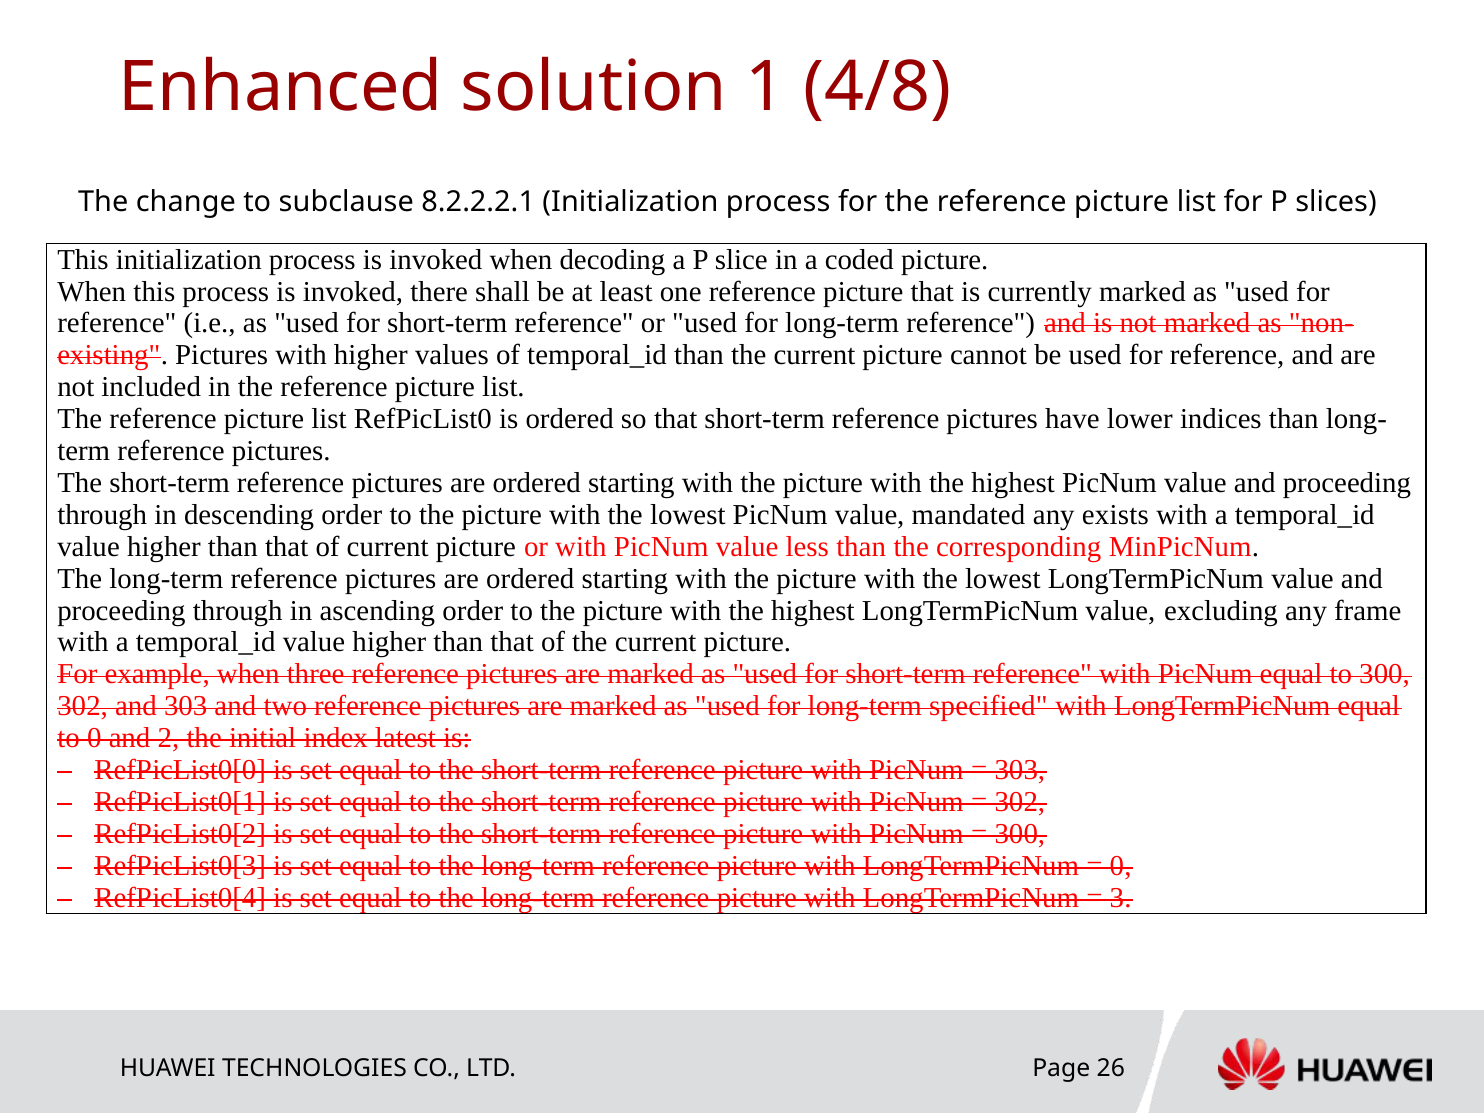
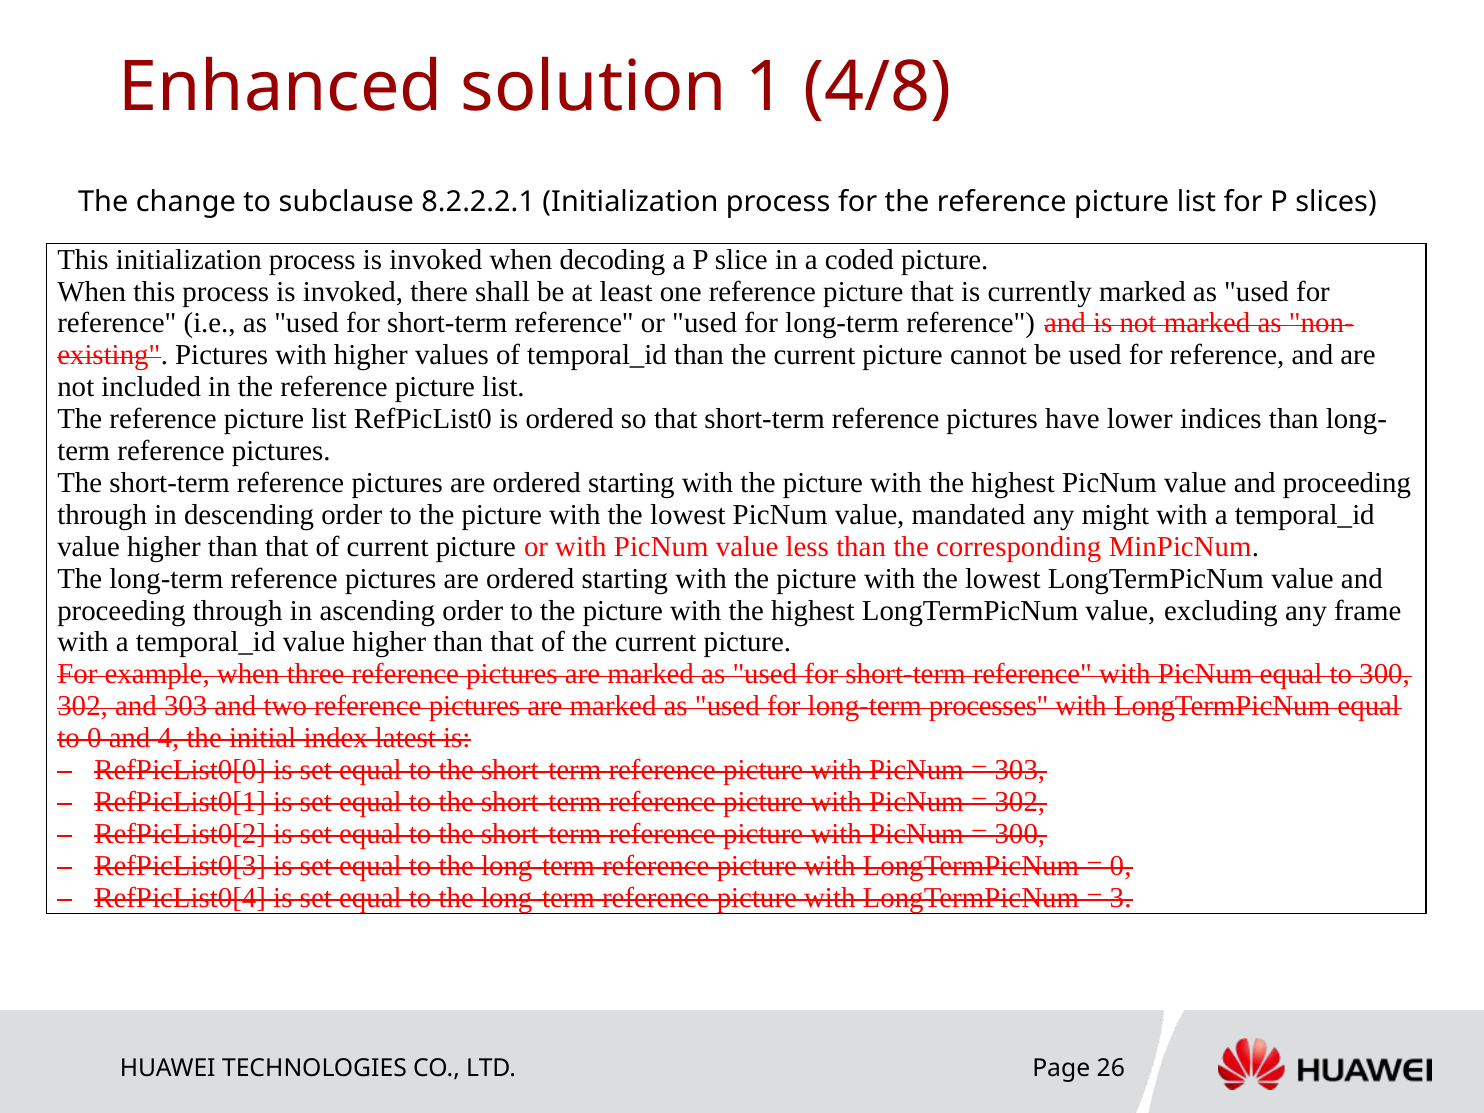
exists: exists -> might (1116, 515)
specified: specified -> processes (989, 706)
2: 2 -> 4 (168, 738)
